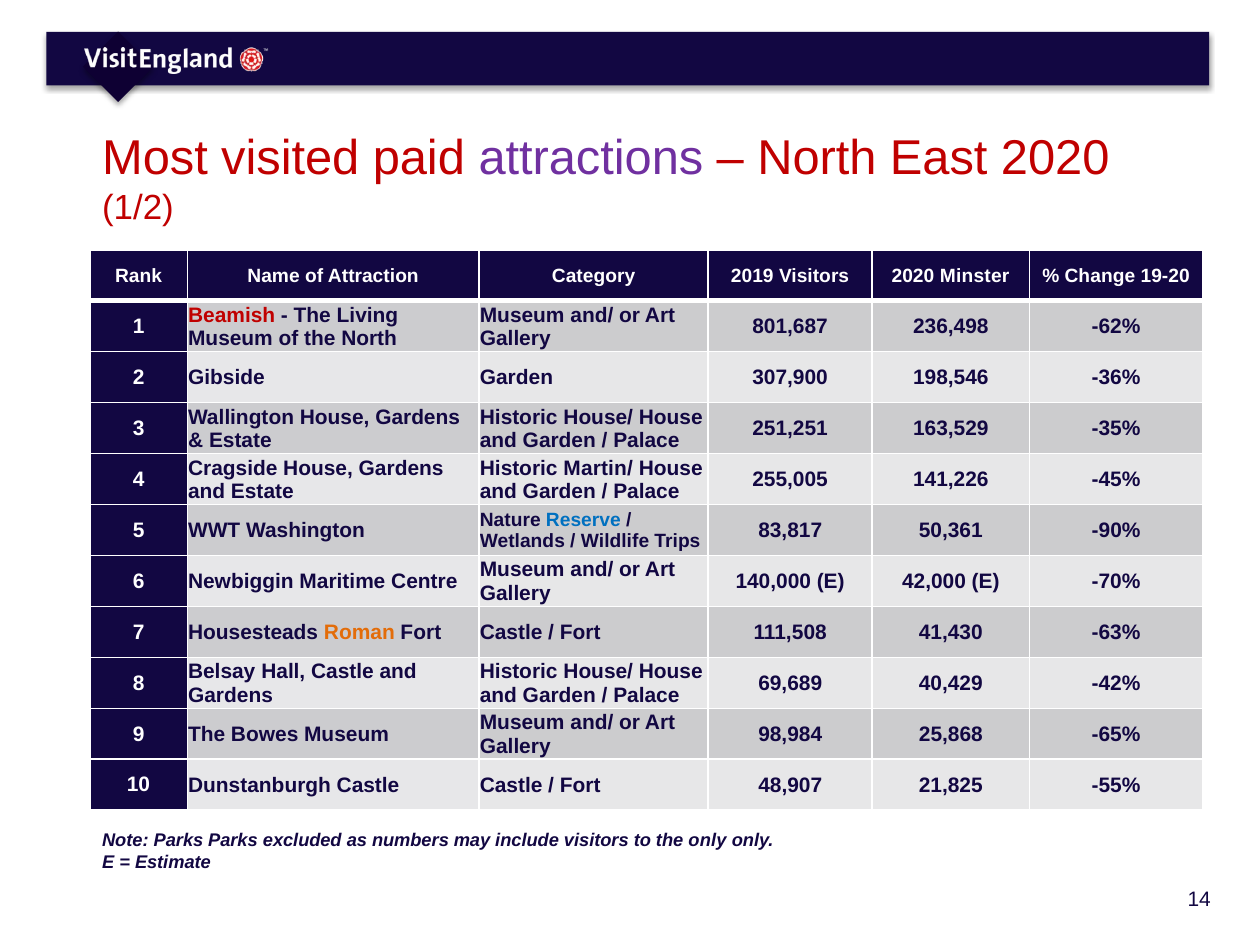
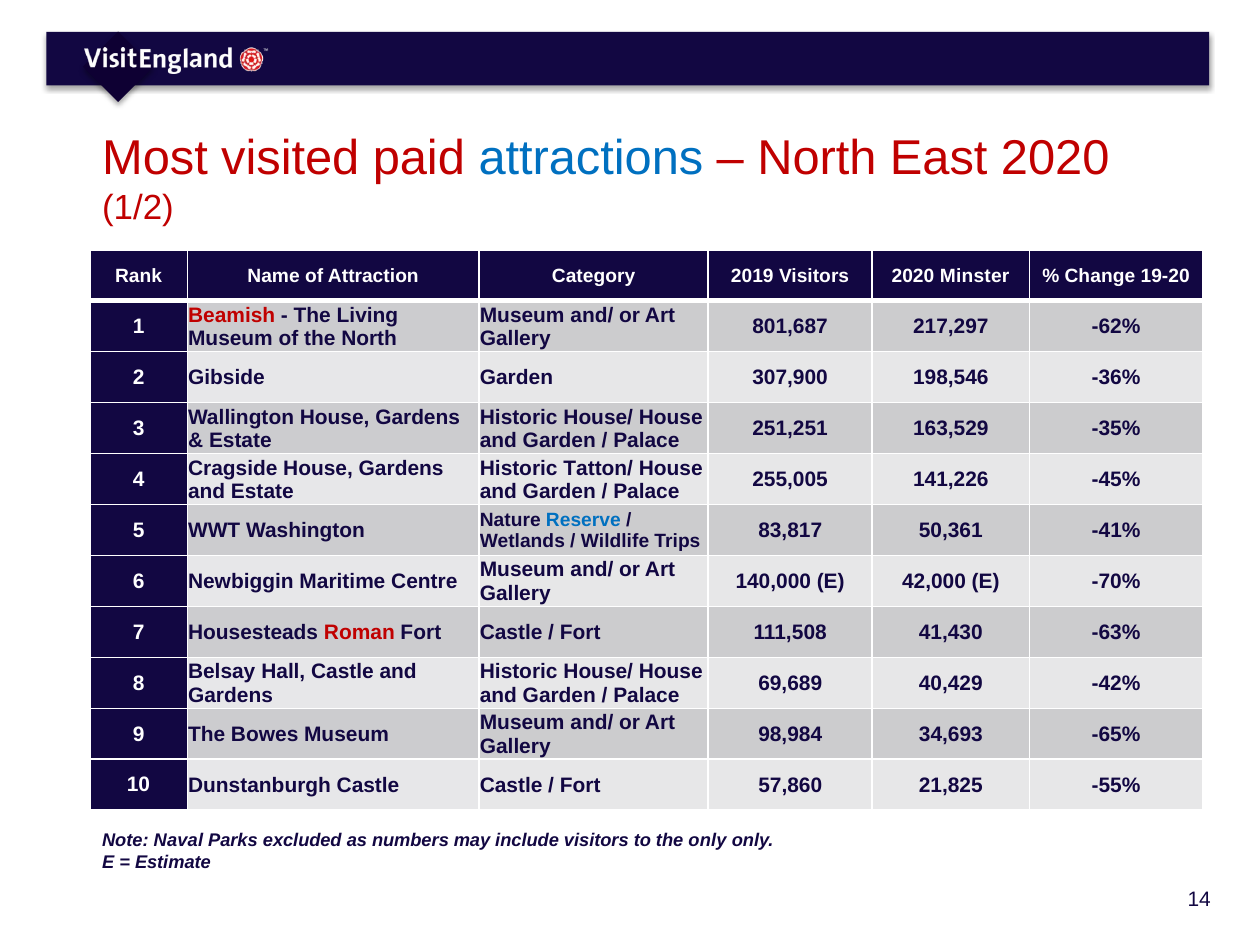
attractions colour: purple -> blue (591, 159)
236,498: 236,498 -> 217,297 (951, 327)
Martin/: Martin/ -> Tatton/ (598, 468)
-90%: -90% -> -41% (1116, 531)
Roman colour: orange -> red (359, 633)
25,868: 25,868 -> 34,693 (951, 735)
48,907: 48,907 -> 57,860 (790, 785)
Note Parks: Parks -> Naval (178, 841)
